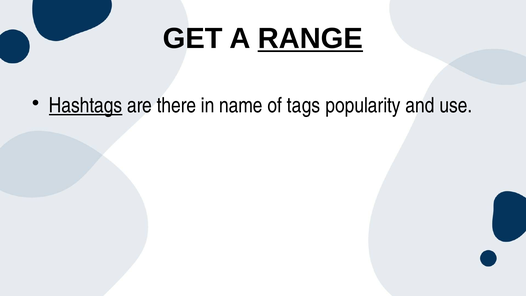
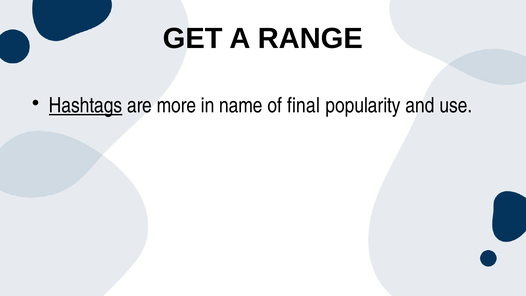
RANGE underline: present -> none (310, 39)
there: there -> more (177, 105)
tags: tags -> final (304, 105)
